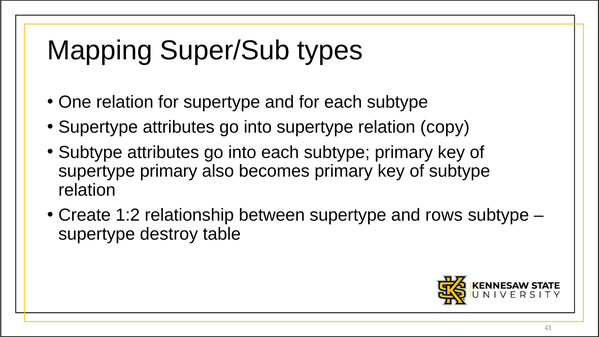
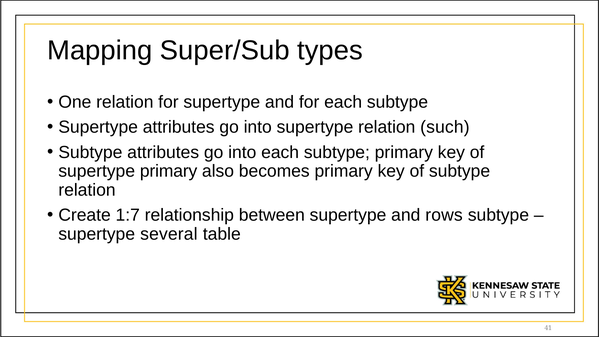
copy: copy -> such (445, 127)
1:2: 1:2 -> 1:7 (128, 215)
destroy: destroy -> several (169, 234)
